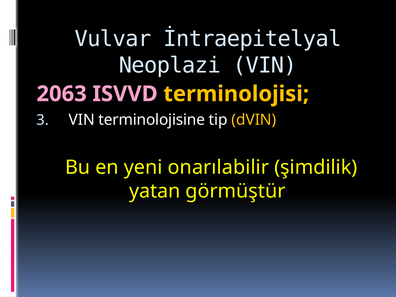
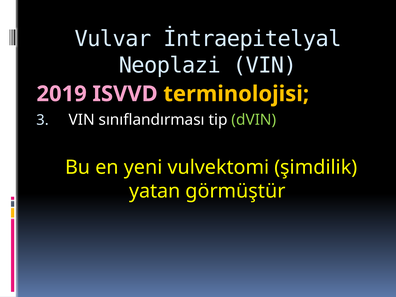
2063: 2063 -> 2019 (62, 94)
terminolojisine: terminolojisine -> sınıflandırması (152, 120)
dVIN colour: yellow -> light green (254, 120)
onarılabilir: onarılabilir -> vulvektomi (218, 167)
